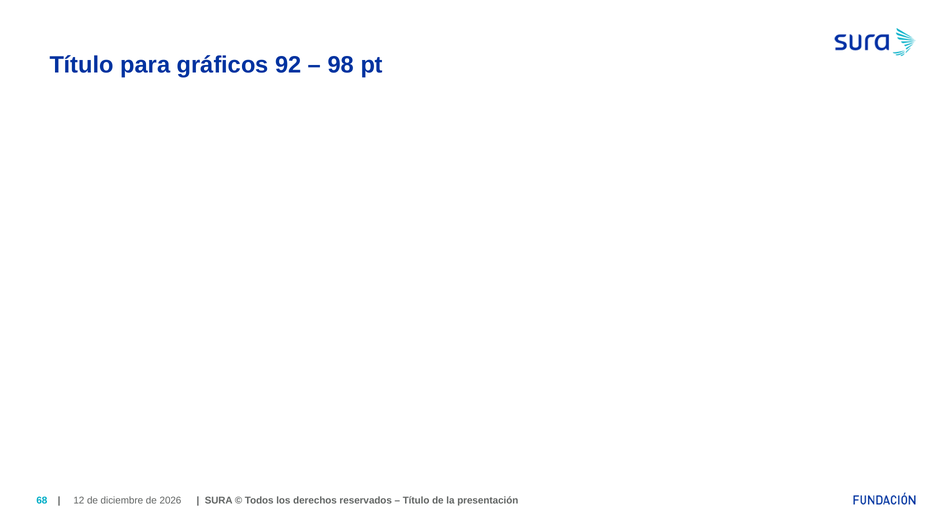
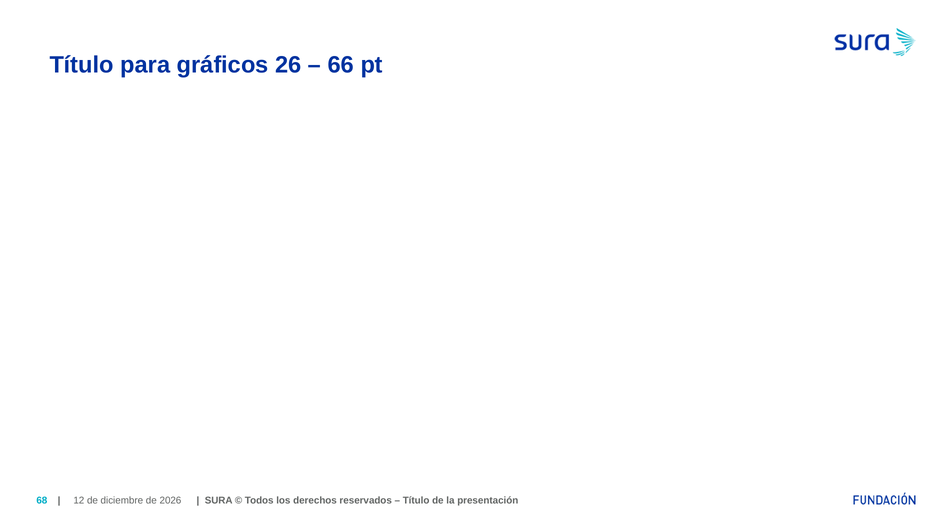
92: 92 -> 26 (288, 65)
98: 98 -> 66 (341, 65)
